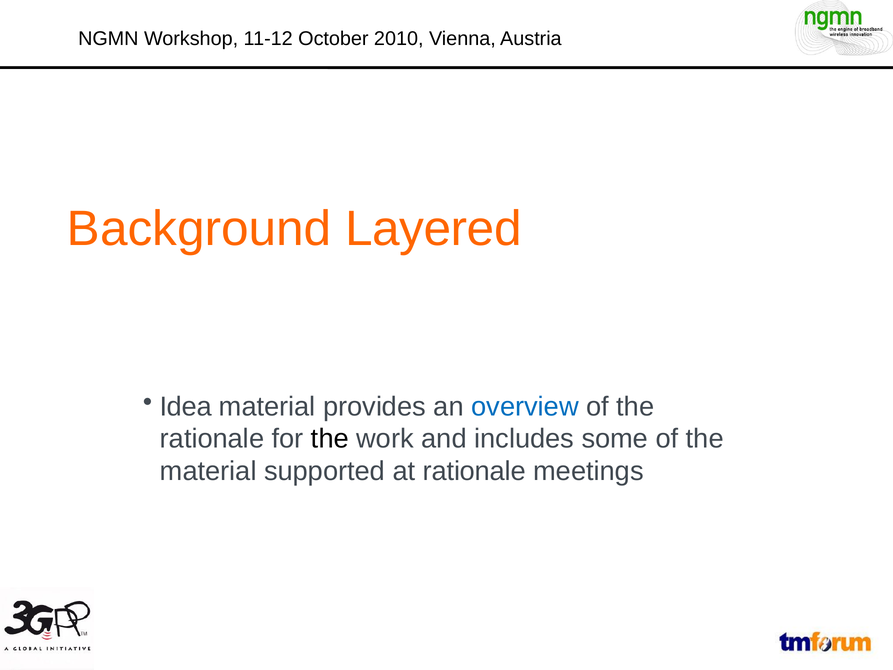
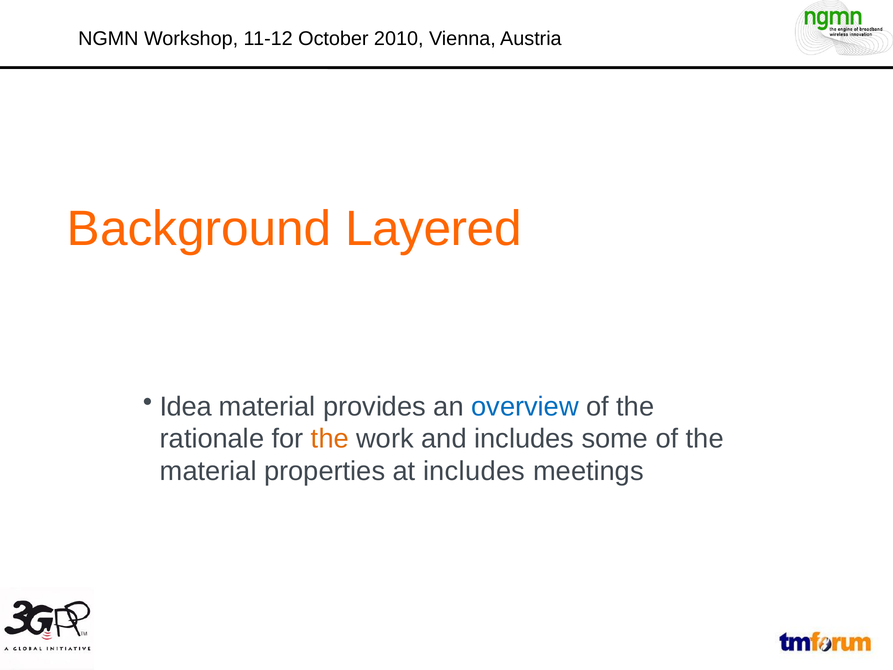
the colour: black -> orange (330, 439)
supported: supported -> properties (325, 471)
at rationale: rationale -> includes (474, 471)
